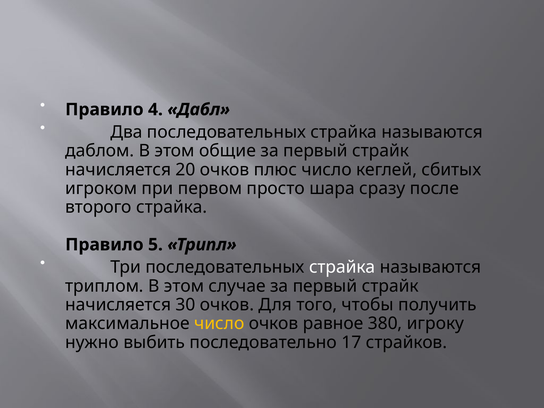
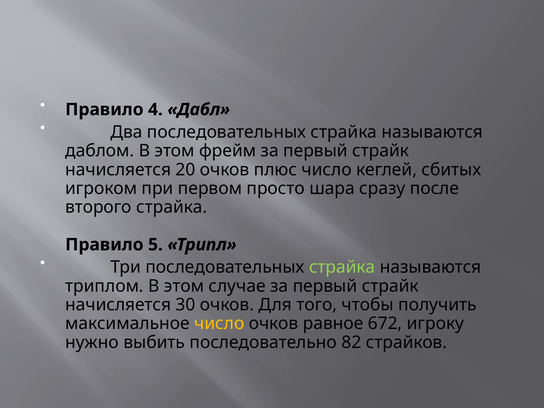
общие: общие -> фрейм (228, 151)
страйка colour: white -> light green (342, 267)
380: 380 -> 672 (385, 324)
17: 17 -> 82 (351, 342)
